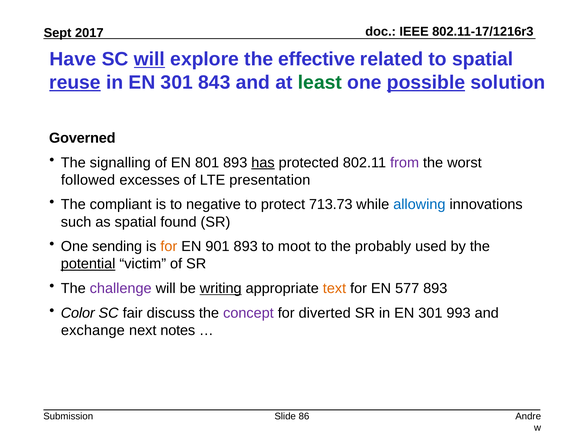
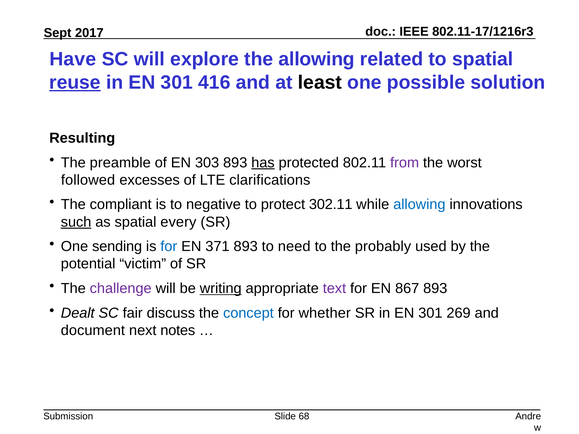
will underline: present -> none (149, 59)
the effective: effective -> allowing (317, 59)
843: 843 -> 416 (214, 82)
least colour: green -> black (320, 82)
possible underline: present -> none (426, 82)
Governed: Governed -> Resulting (82, 138)
signalling: signalling -> preamble (120, 163)
801: 801 -> 303 (207, 163)
presentation: presentation -> clarifications (270, 180)
713.73: 713.73 -> 302.11 (331, 205)
such underline: none -> present (76, 222)
found: found -> every (178, 222)
for colour: orange -> blue (169, 247)
901: 901 -> 371 (217, 247)
moot: moot -> need (294, 247)
potential underline: present -> none (88, 264)
text colour: orange -> purple (334, 289)
577: 577 -> 867 (407, 289)
Color: Color -> Dealt (78, 313)
concept colour: purple -> blue (248, 313)
diverted: diverted -> whether (325, 313)
993: 993 -> 269 (459, 313)
exchange: exchange -> document (93, 331)
86: 86 -> 68 (304, 416)
